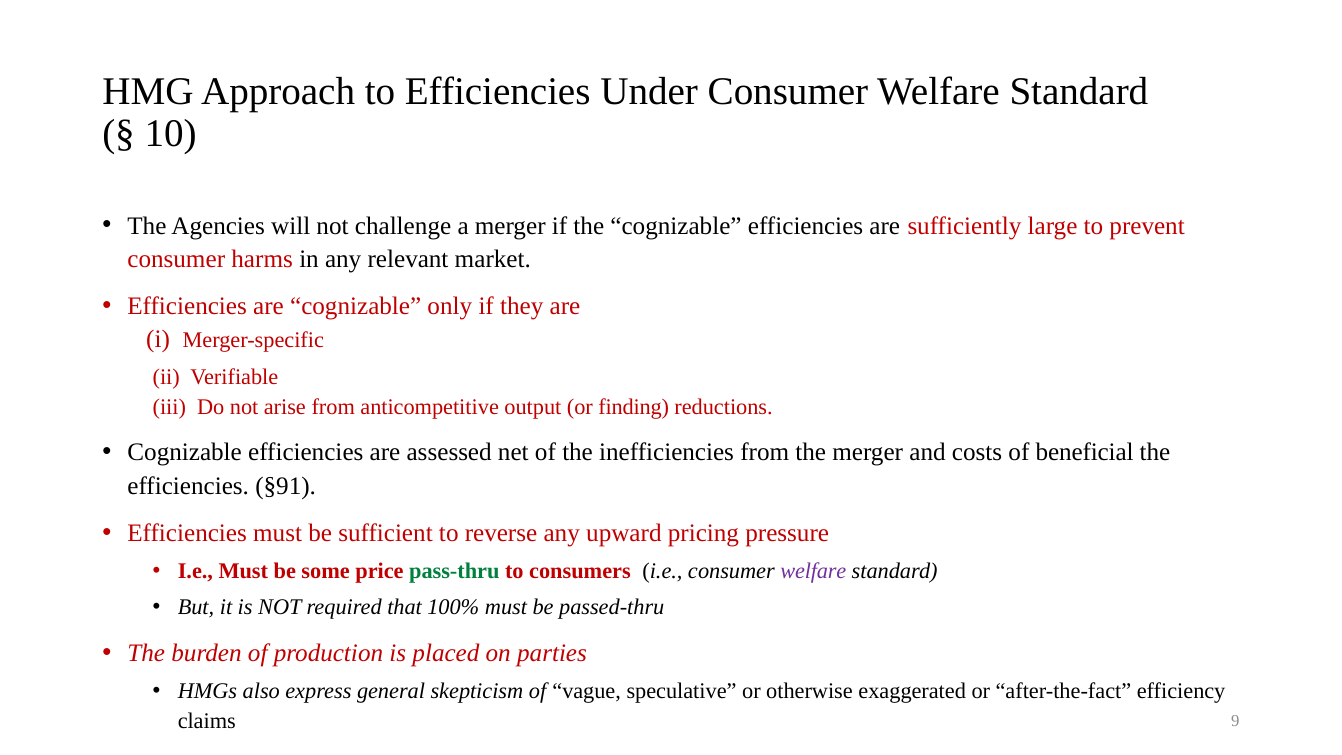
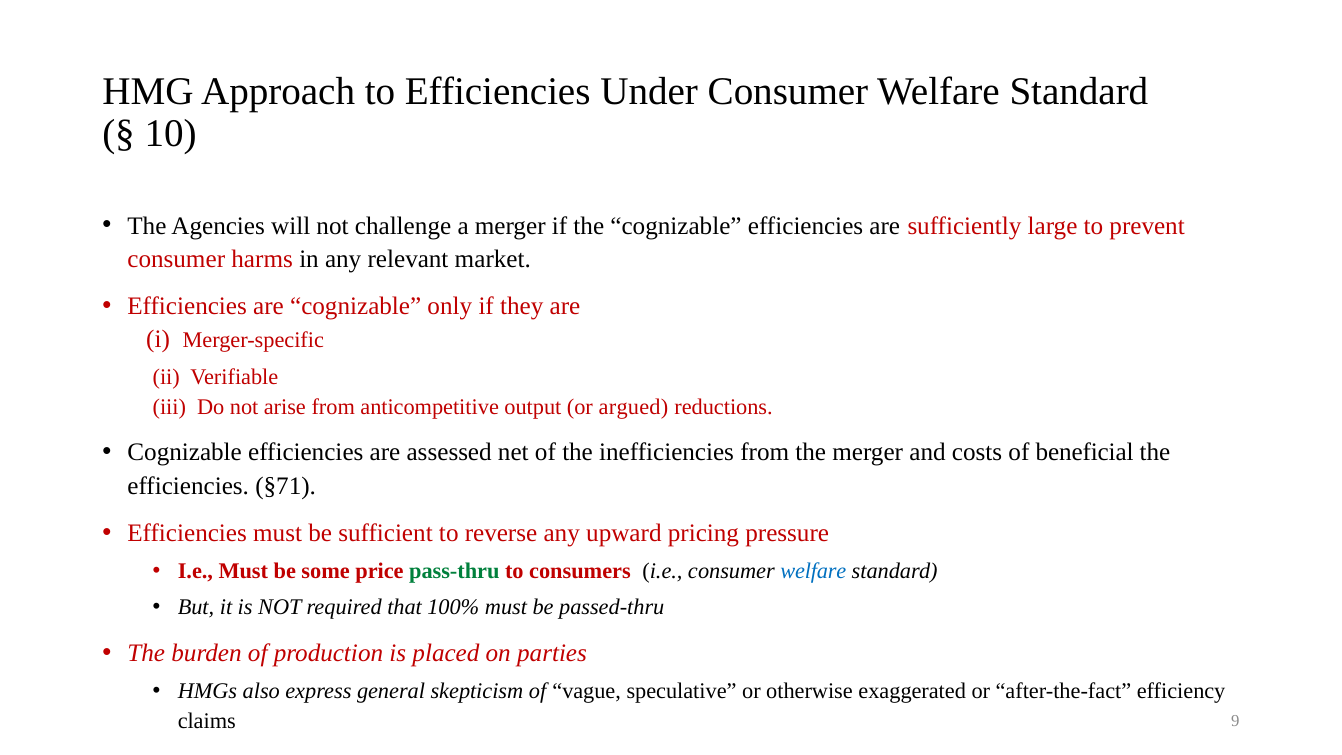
finding: finding -> argued (634, 407)
§91: §91 -> §71 (286, 486)
welfare colour: purple -> blue (813, 571)
